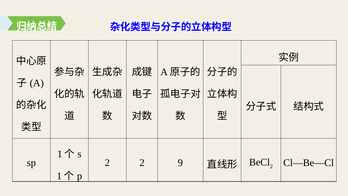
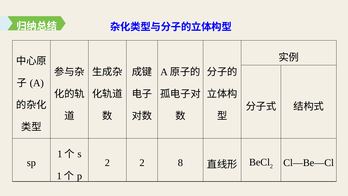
9: 9 -> 8 (180, 163)
